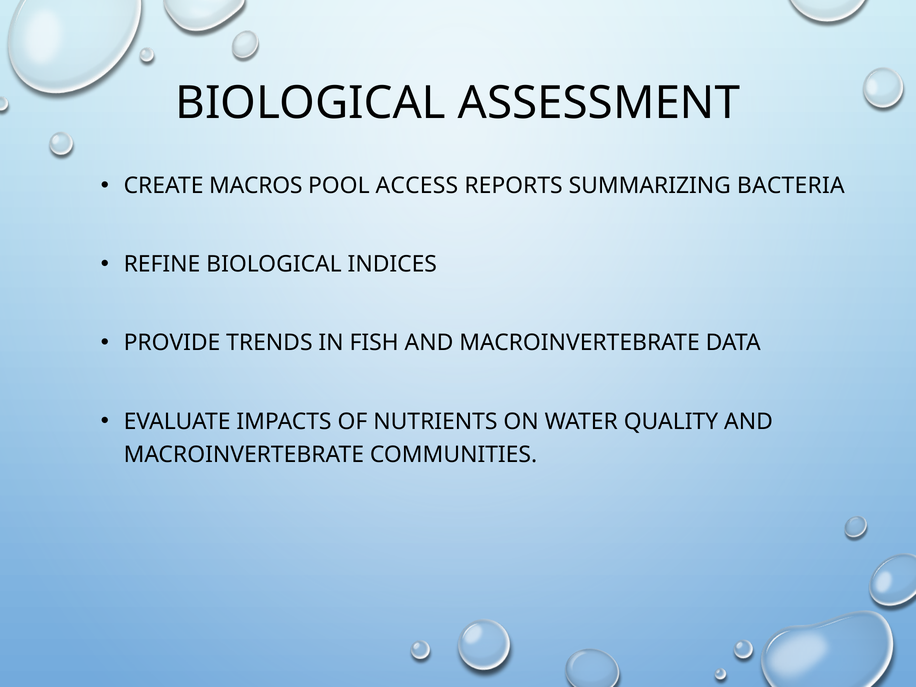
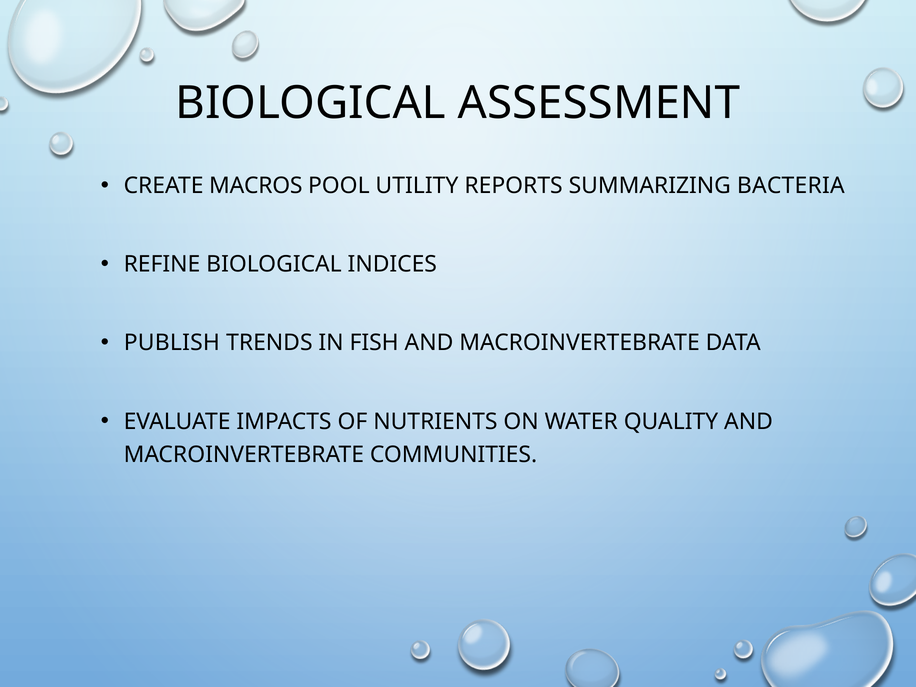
ACCESS: ACCESS -> UTILITY (417, 186)
PROVIDE: PROVIDE -> PUBLISH (172, 343)
